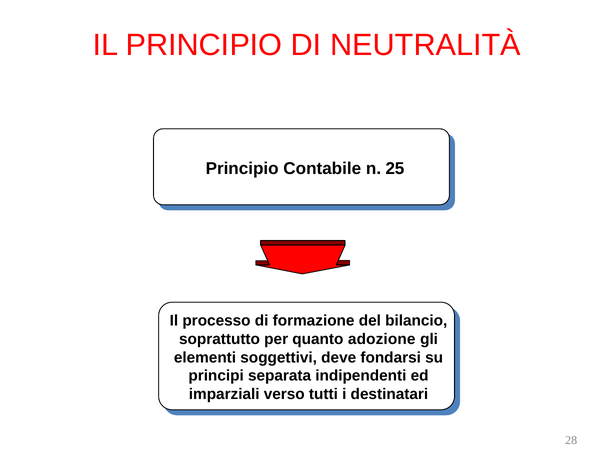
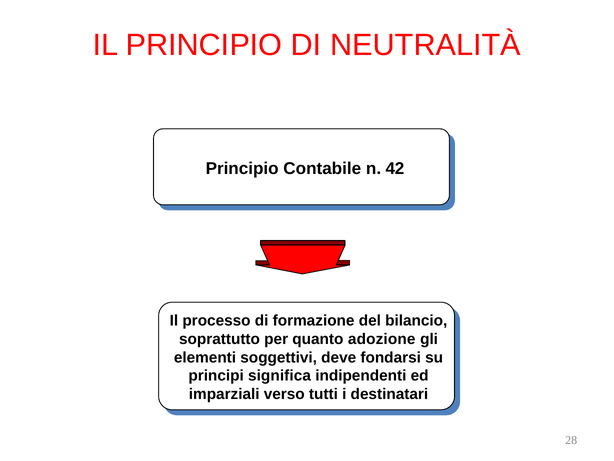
25: 25 -> 42 (395, 169)
separata: separata -> significa (279, 375)
